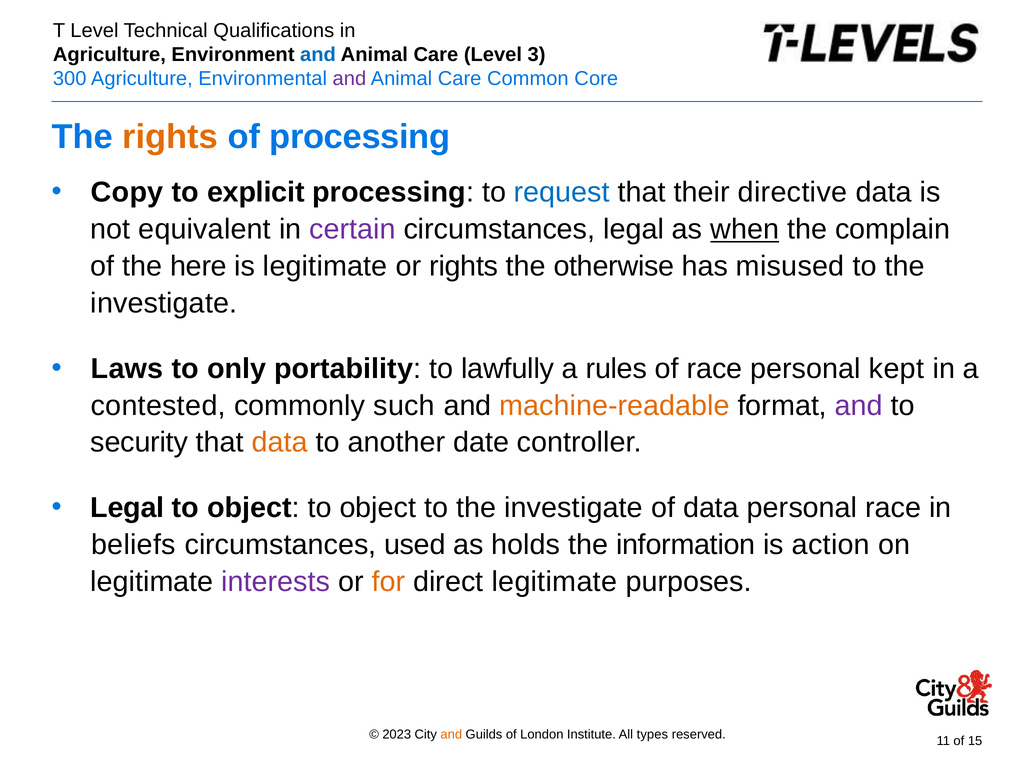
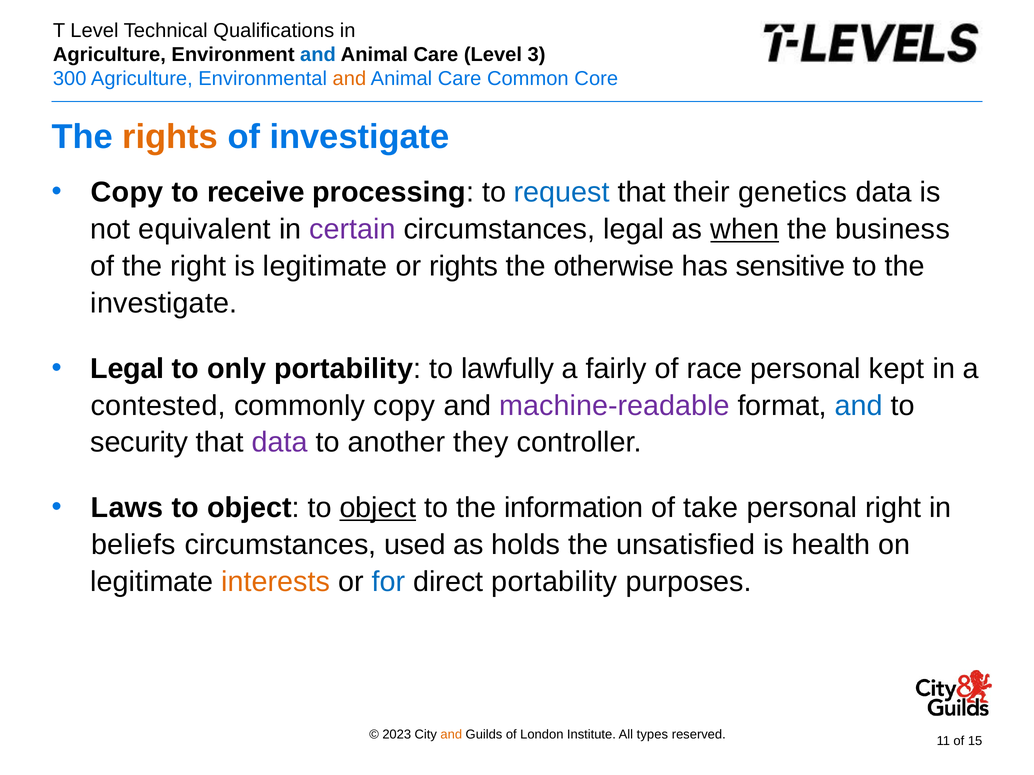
and colour: purple -> orange (349, 79)
of processing: processing -> investigate (360, 137)
explicit: explicit -> receive (256, 193)
directive: directive -> genetics (793, 193)
complain: complain -> business (892, 230)
the here: here -> right (198, 266)
misused: misused -> sensitive (790, 266)
Laws: Laws -> Legal (127, 369)
rules: rules -> fairly (616, 369)
commonly such: such -> copy (404, 406)
machine-readable colour: orange -> purple (615, 406)
and colour: purple -> blue (859, 406)
data colour: orange -> purple (280, 443)
date: date -> they (481, 443)
Legal: Legal -> Laws (127, 508)
object underline: none -> present (378, 508)
investigate: investigate -> information (574, 508)
of data: data -> take (711, 508)
personal race: race -> right (893, 508)
information: information -> unsatisfied (686, 545)
action: action -> health (831, 545)
interests colour: purple -> orange (276, 582)
for colour: orange -> blue (388, 582)
direct legitimate: legitimate -> portability (554, 582)
